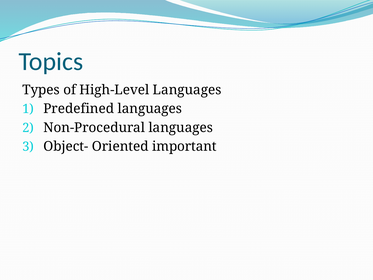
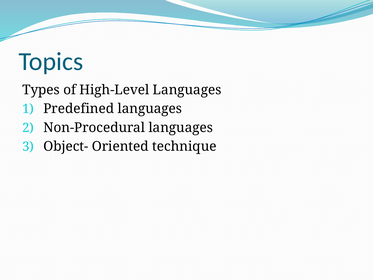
important: important -> technique (184, 146)
